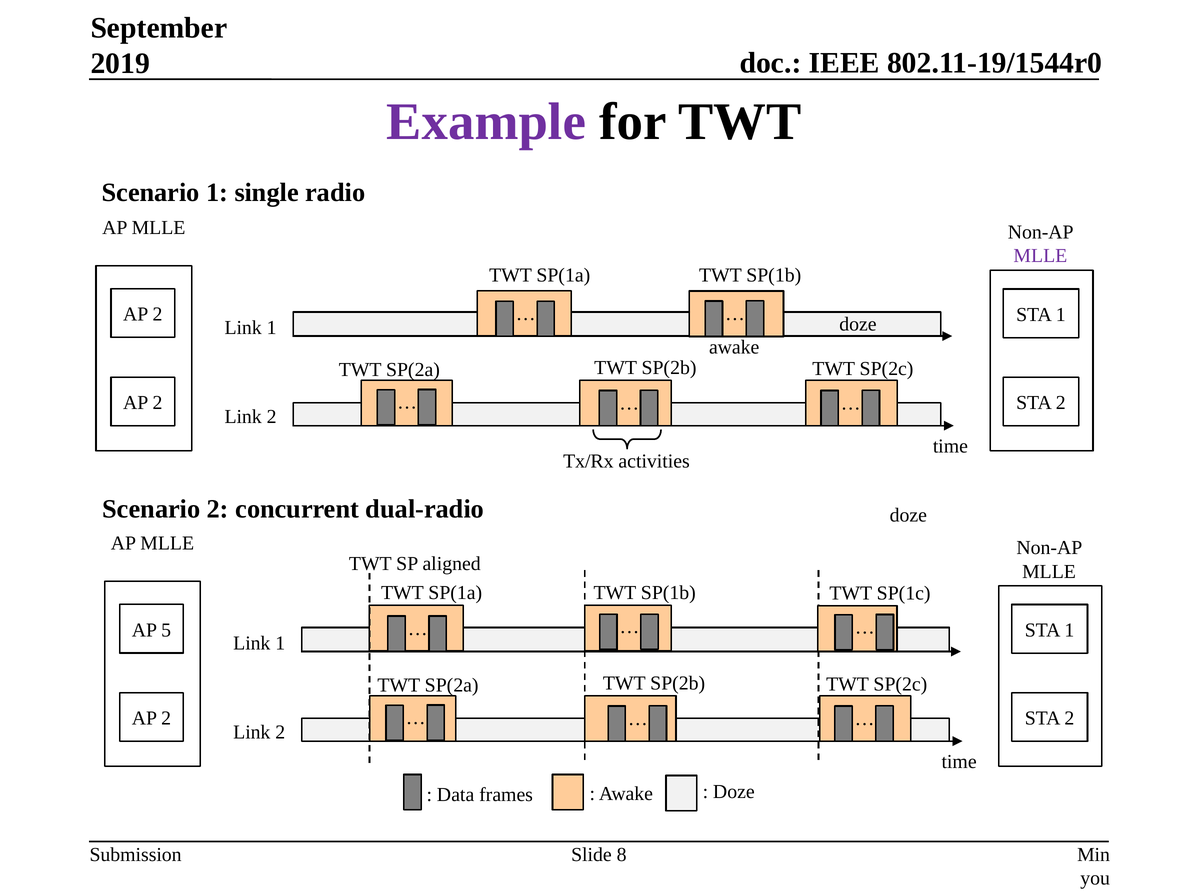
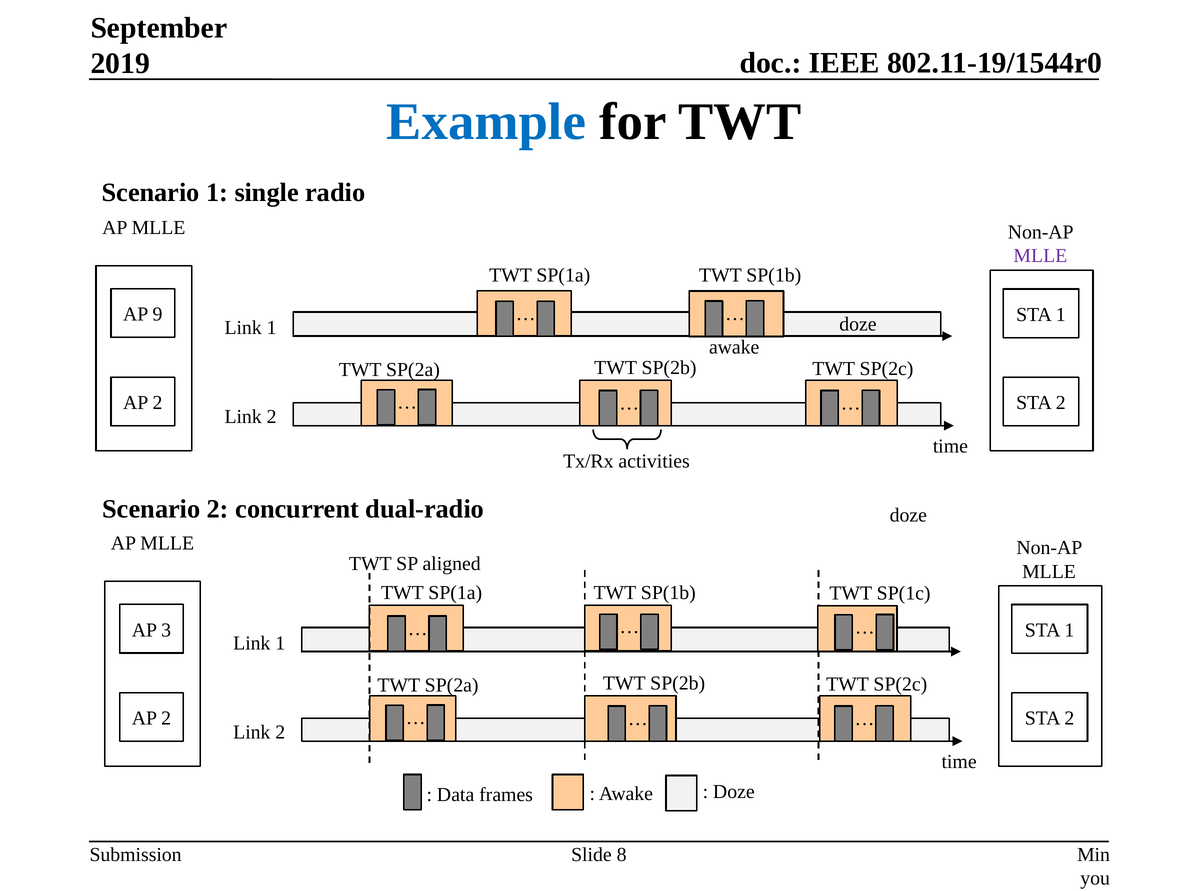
Example colour: purple -> blue (486, 122)
2: 2 -> 9 (158, 314)
5: 5 -> 3 (166, 630)
